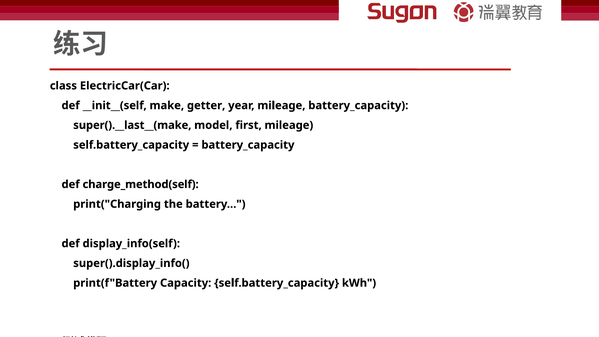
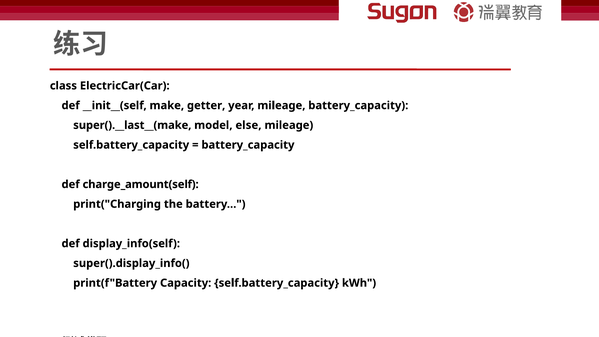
first: first -> else (248, 125)
charge_method(self: charge_method(self -> charge_amount(self (141, 184)
